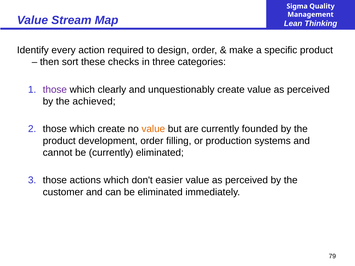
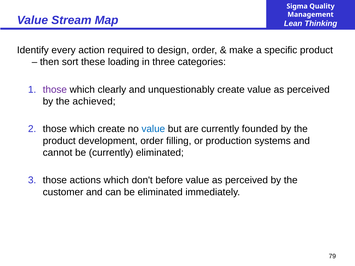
checks: checks -> loading (124, 62)
value colour: orange -> blue (153, 129)
easier: easier -> before (169, 180)
